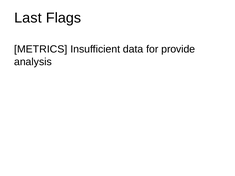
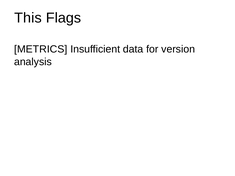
Last: Last -> This (28, 18)
provide: provide -> version (178, 49)
